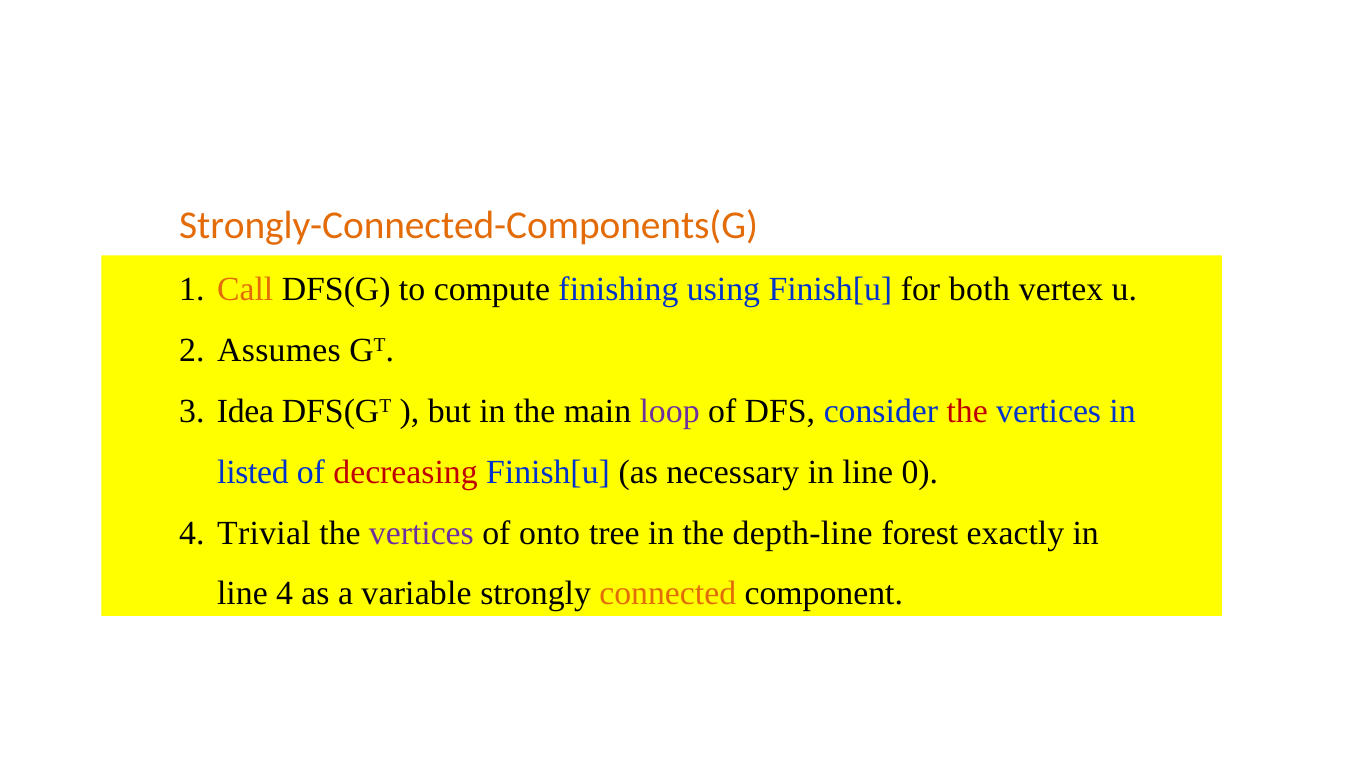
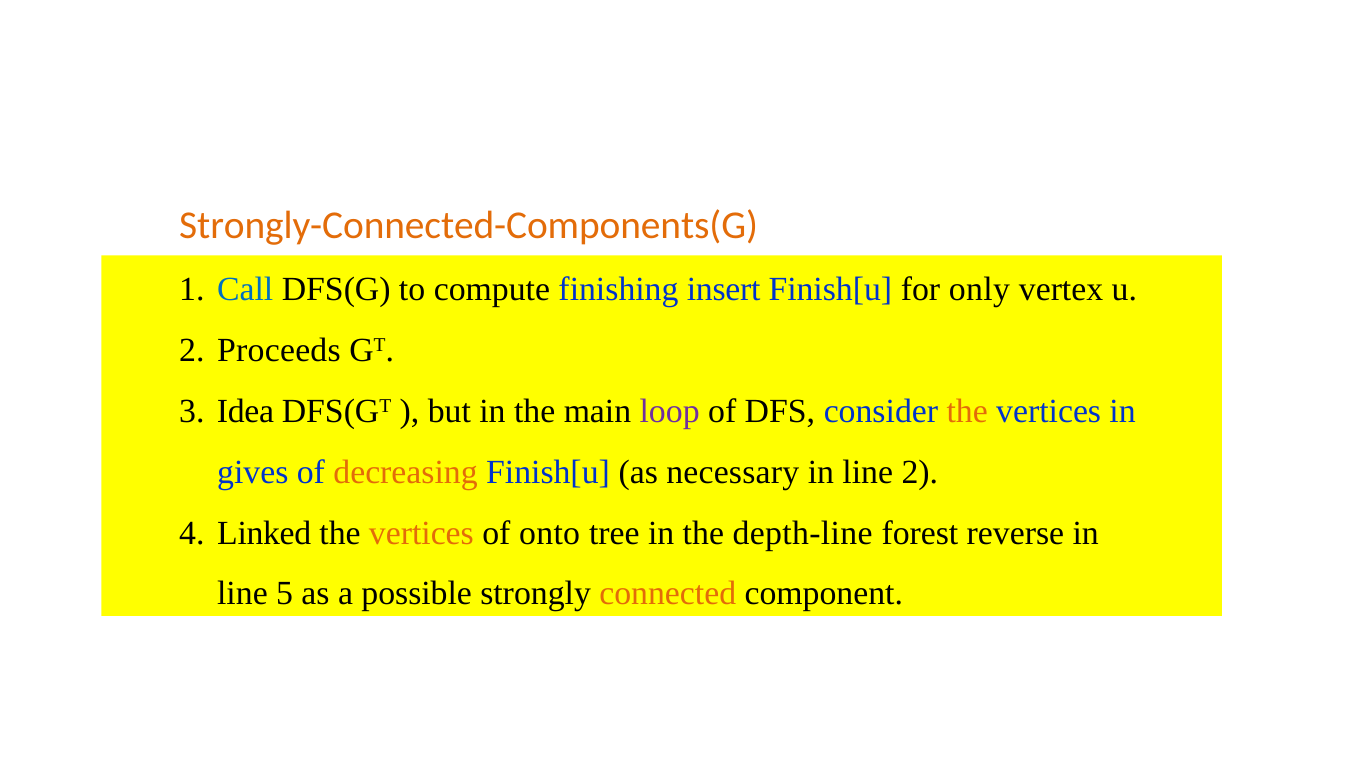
Call colour: orange -> blue (245, 290)
using: using -> insert (724, 290)
both: both -> only (979, 290)
Assumes: Assumes -> Proceeds (279, 351)
the colour: red -> orange (967, 411)
listed: listed -> gives (253, 472)
decreasing colour: red -> orange (406, 472)
line 0: 0 -> 2 (920, 472)
Trivial: Trivial -> Linked (264, 533)
vertices colour: purple -> orange (421, 533)
exactly: exactly -> reverse (1015, 533)
line 4: 4 -> 5 (285, 594)
variable: variable -> possible (417, 594)
